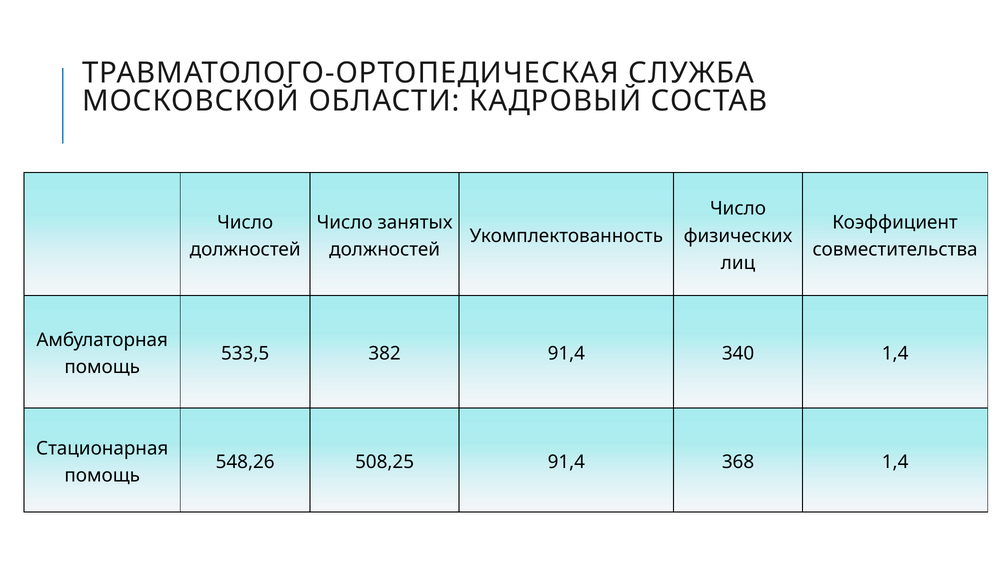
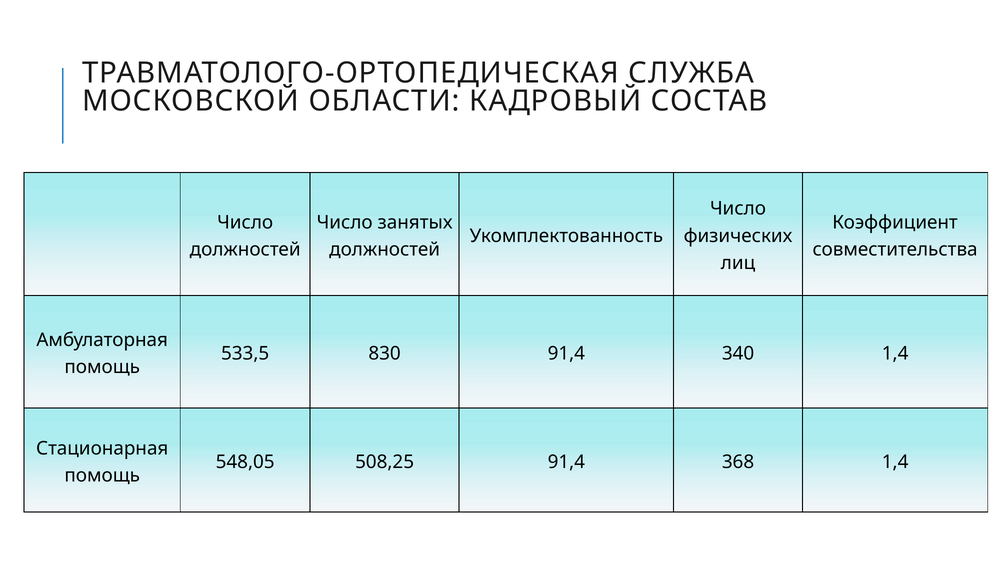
382: 382 -> 830 (385, 354)
548,26: 548,26 -> 548,05 (245, 462)
